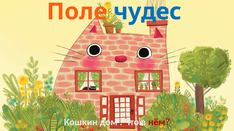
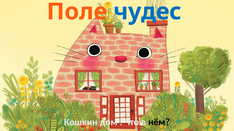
нём colour: red -> black (159, 123)
